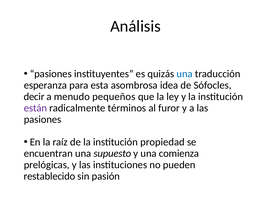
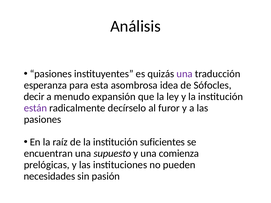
una colour: blue -> purple (185, 74)
pequeños: pequeños -> expansión (114, 97)
términos: términos -> decírselo (127, 108)
propiedad: propiedad -> suficientes (163, 142)
restablecido: restablecido -> necesidades (49, 176)
